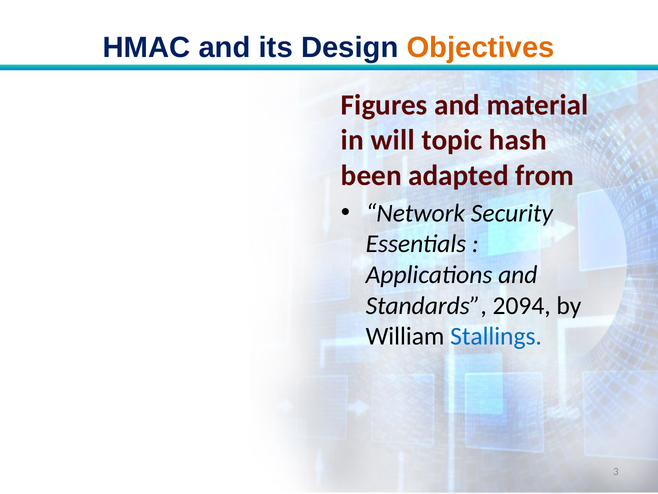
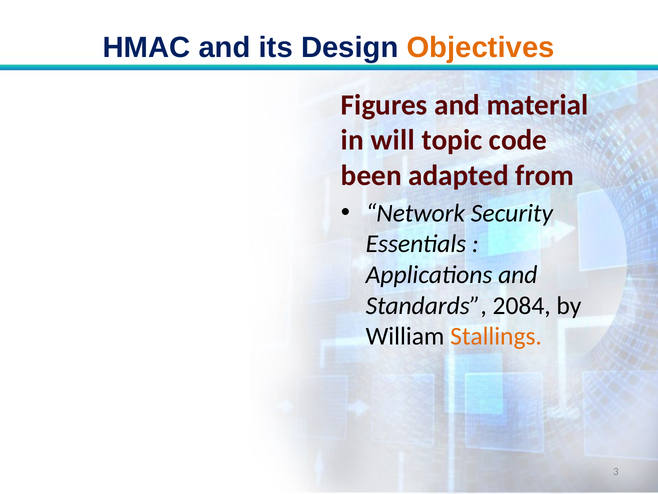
hash: hash -> code (518, 140)
2094: 2094 -> 2084 (522, 305)
Stallings colour: blue -> orange (496, 336)
